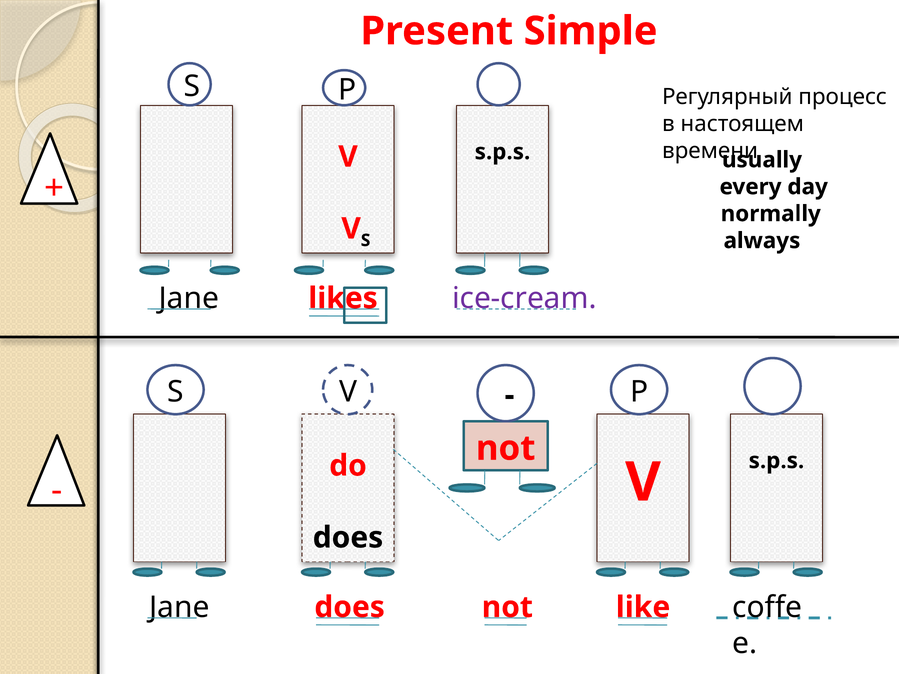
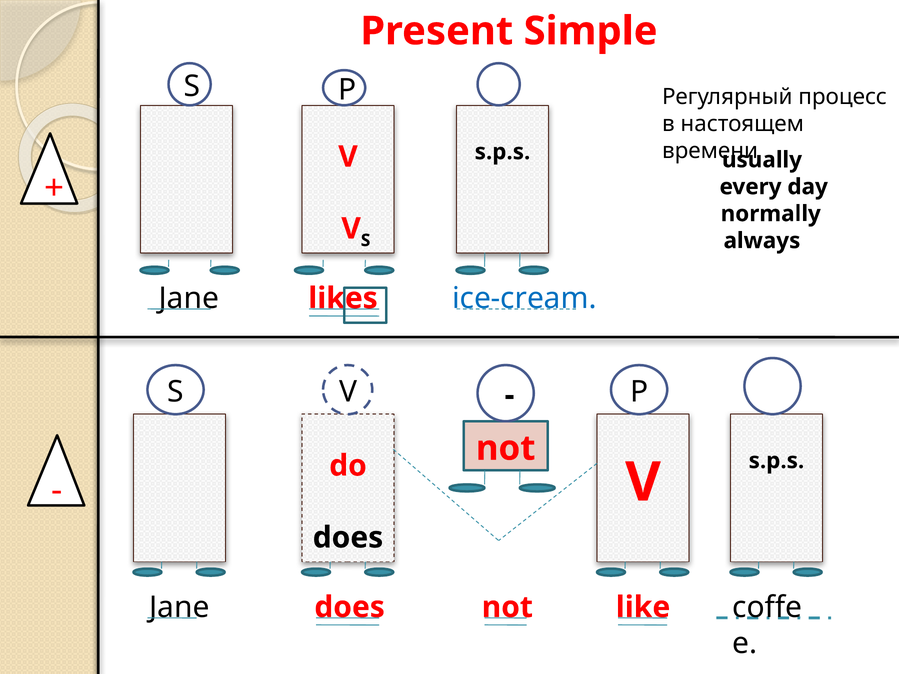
ice-cream colour: purple -> blue (524, 298)
